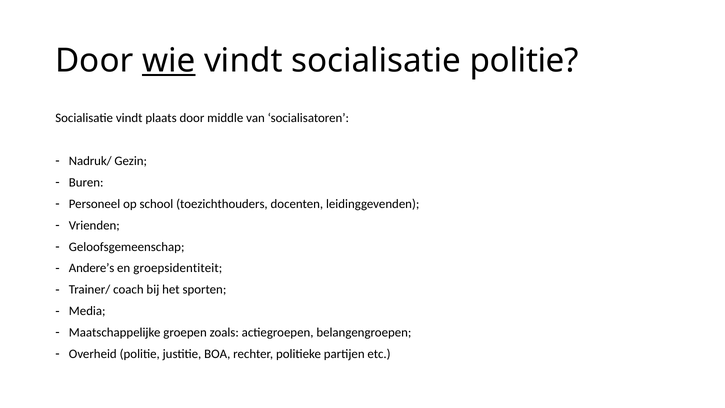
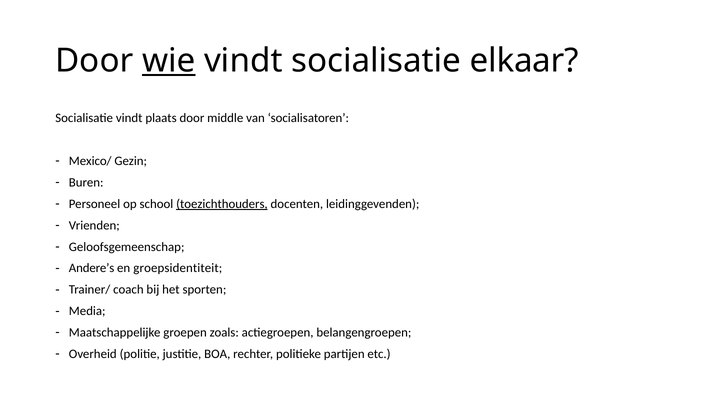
socialisatie politie: politie -> elkaar (524, 61)
Nadruk/: Nadruk/ -> Mexico/ (90, 161)
toezichthouders underline: none -> present (222, 204)
